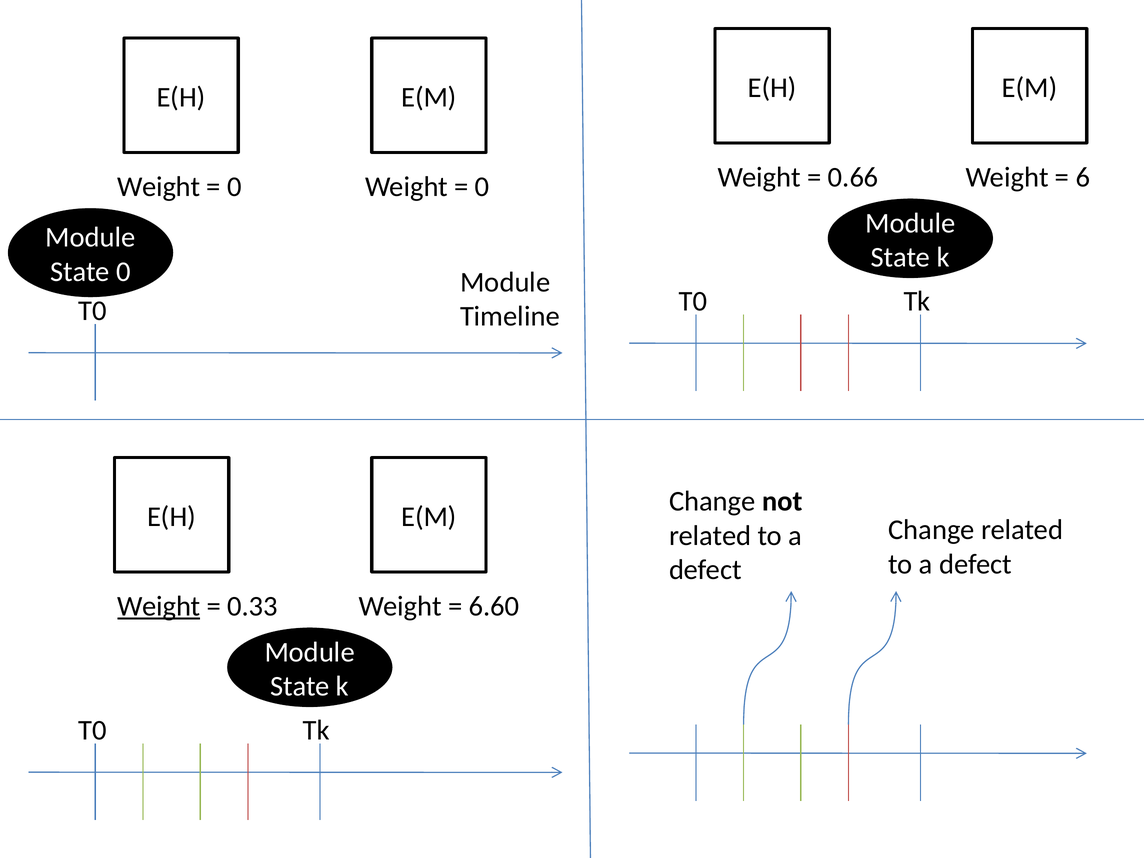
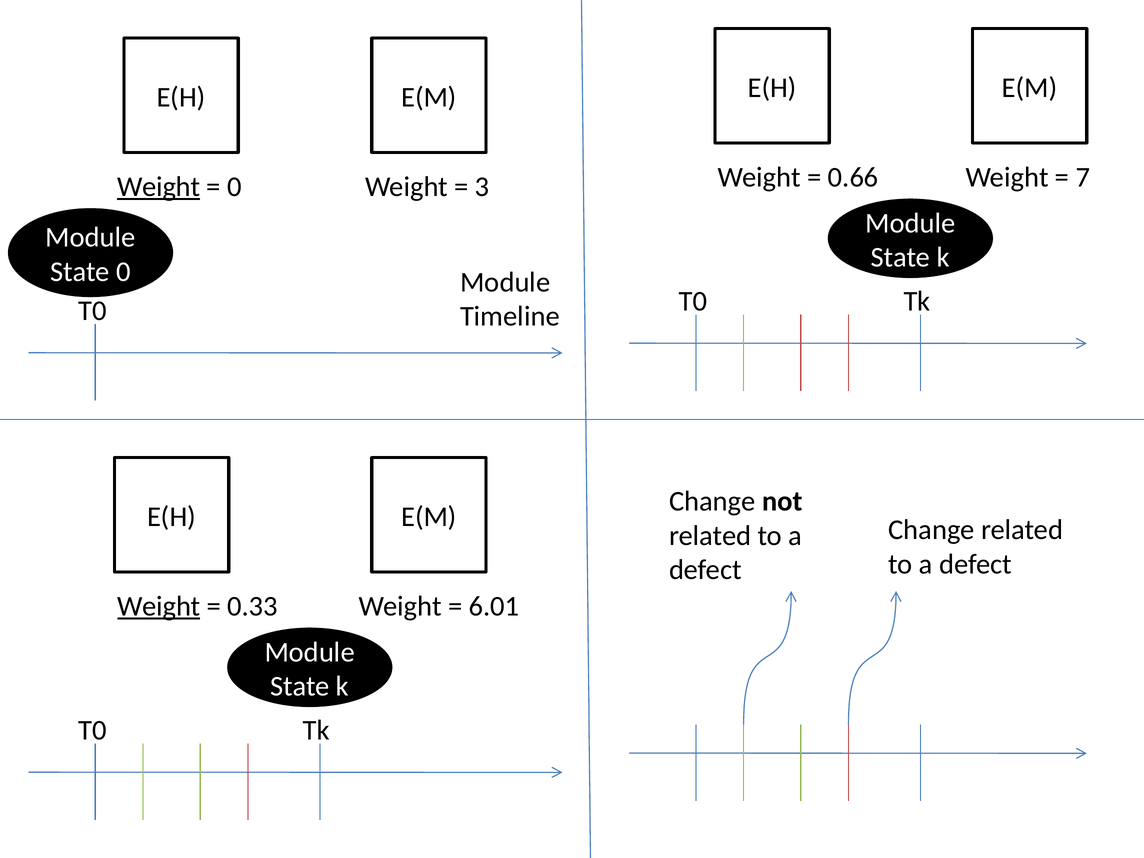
6: 6 -> 7 (1083, 177)
Weight underline: none -> present (159, 187)
0: 0 -> 3 (482, 187)
6.60: 6.60 -> 6.01 (494, 606)
